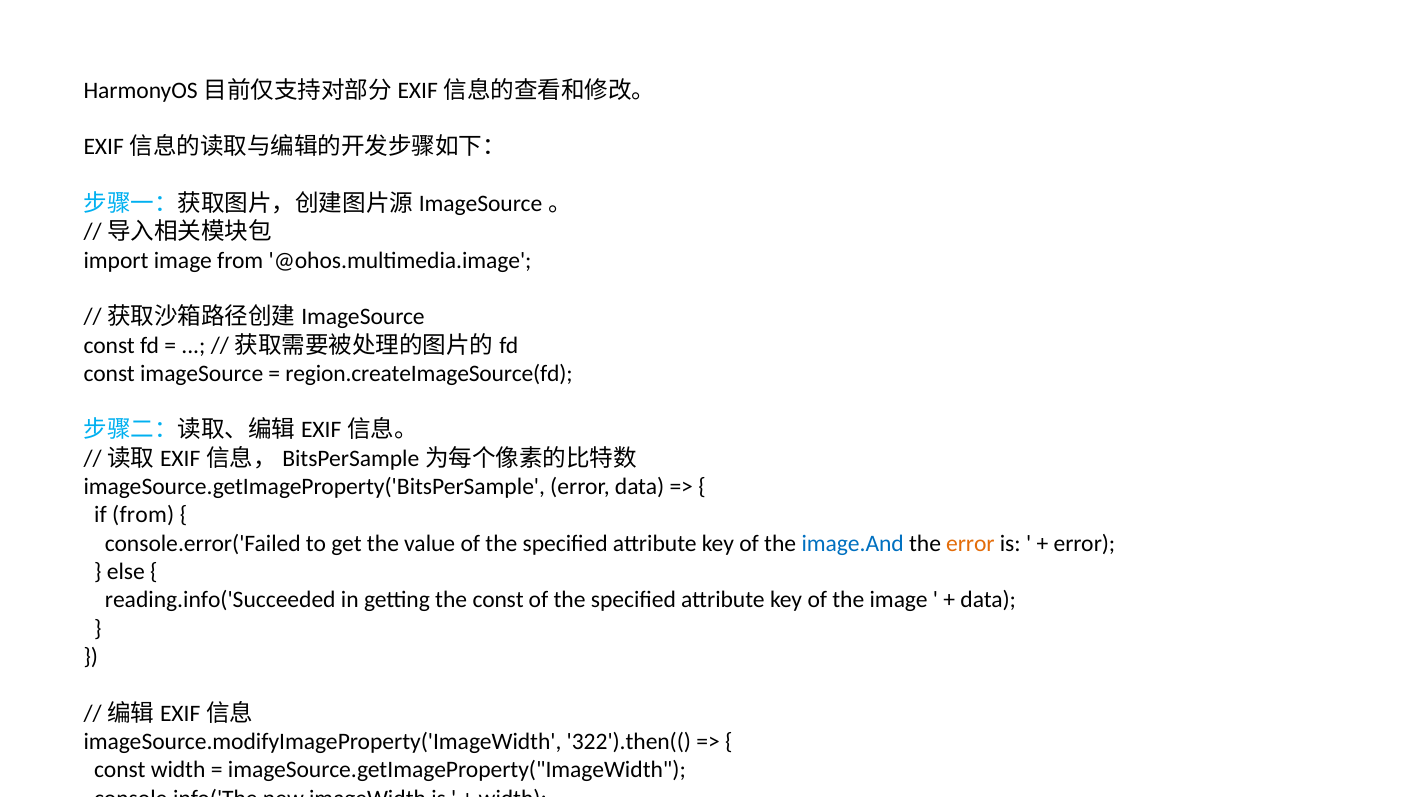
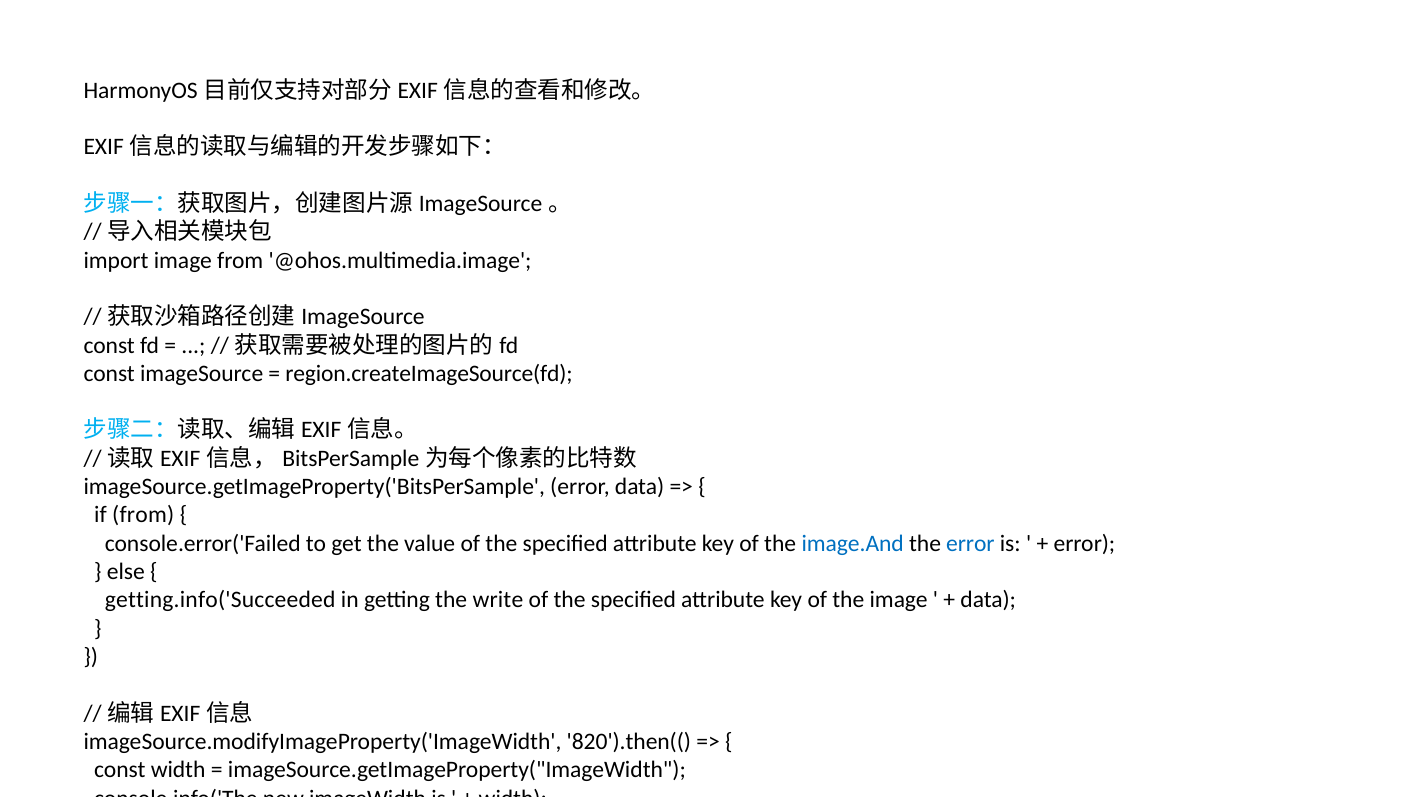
error colour: orange -> blue (970, 543)
reading.info('Succeeded: reading.info('Succeeded -> getting.info('Succeeded (220, 600)
the const: const -> write (498, 600)
322').then((: 322').then(( -> 820').then(( (629, 741)
